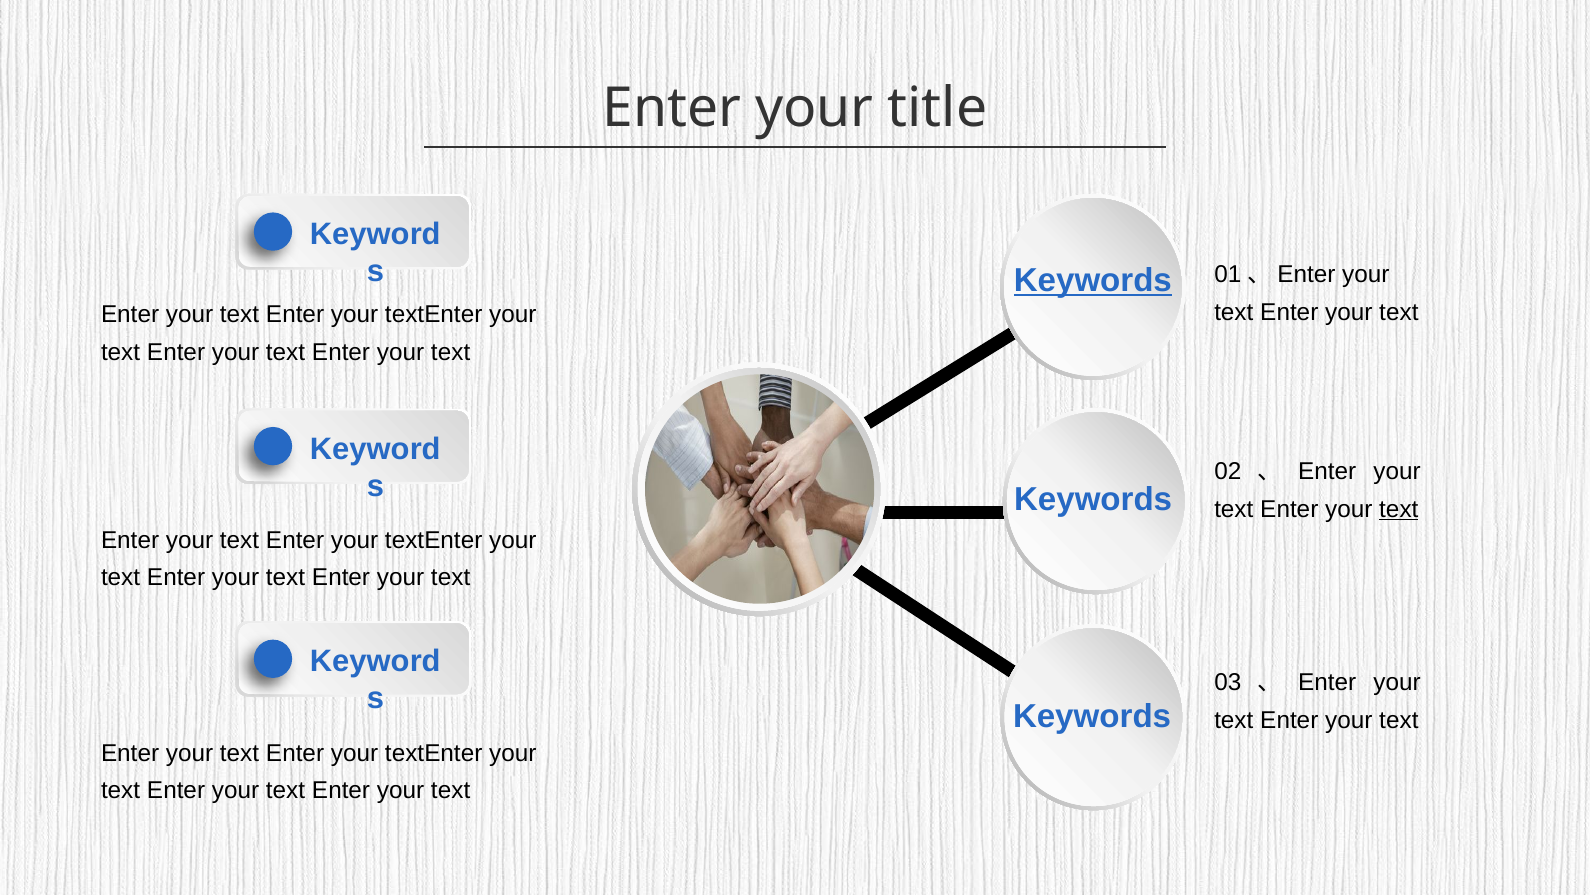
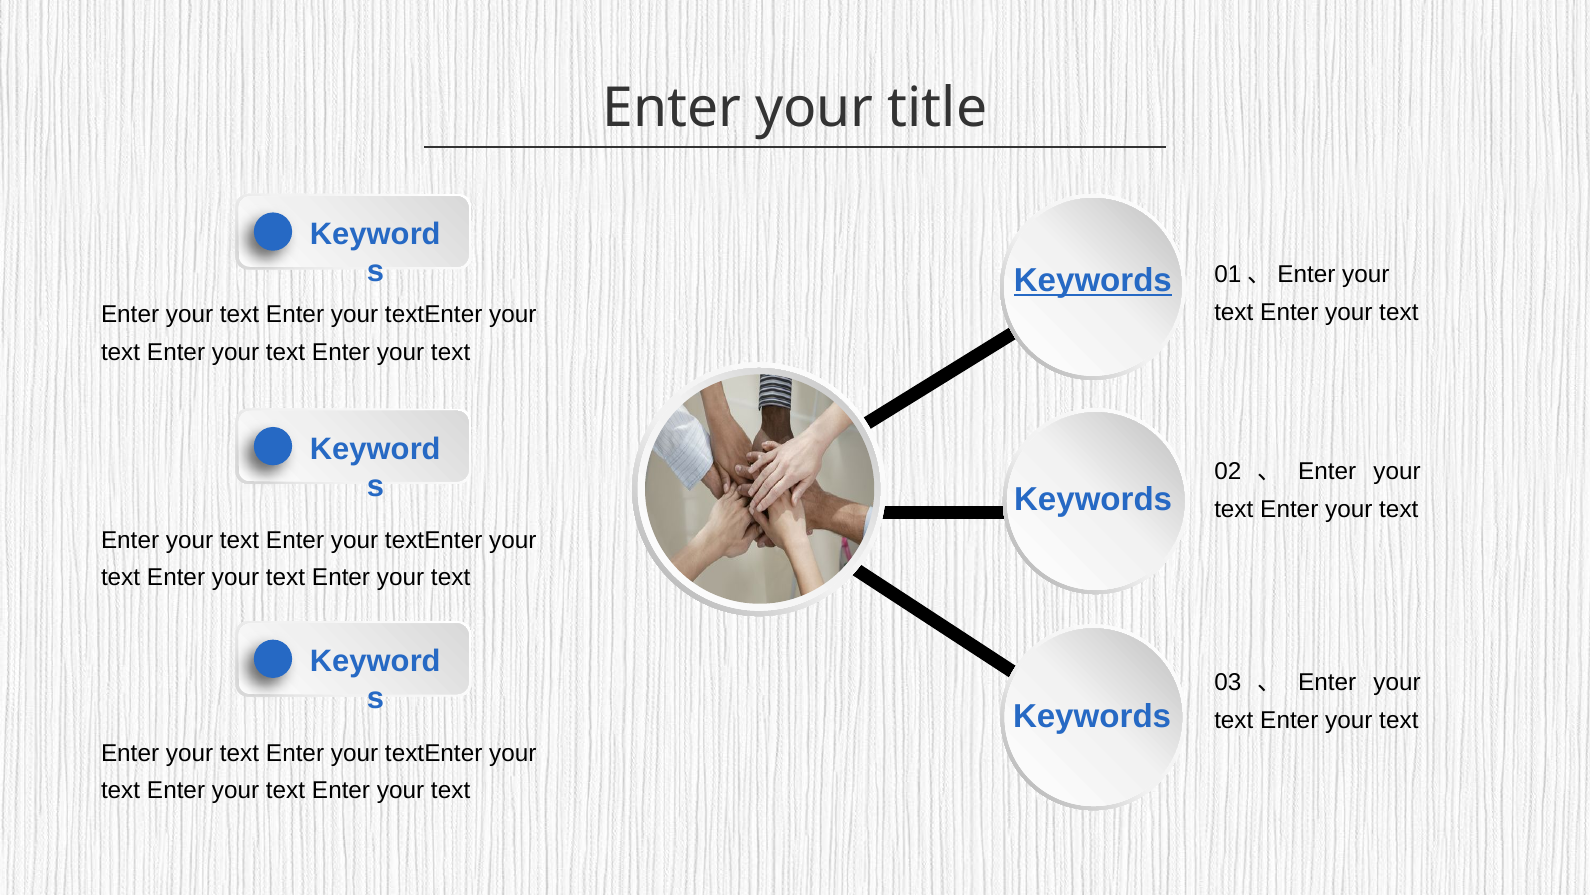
text underline: present -> none (1399, 509)
